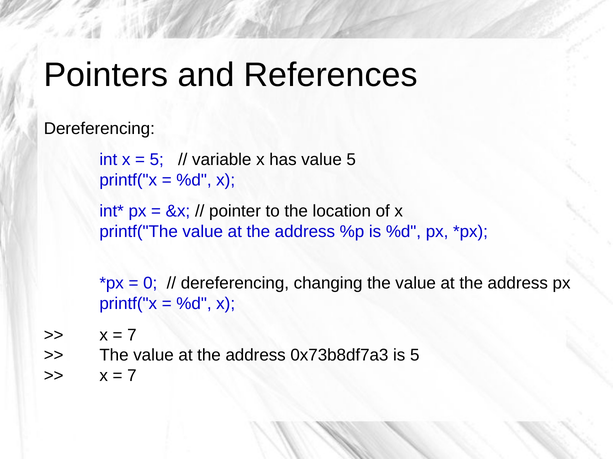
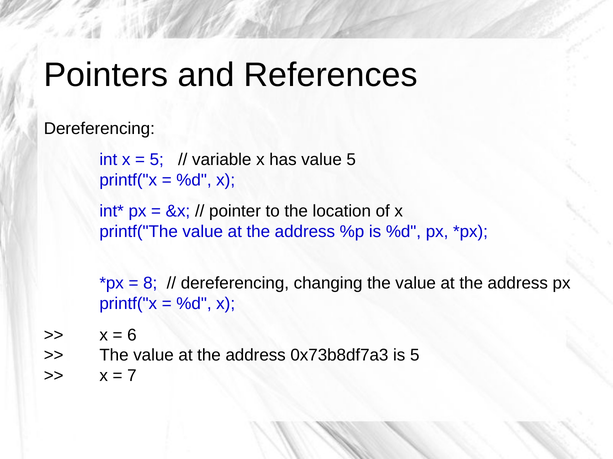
0: 0 -> 8 (150, 284)
7: 7 -> 6 (132, 335)
